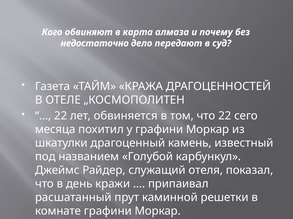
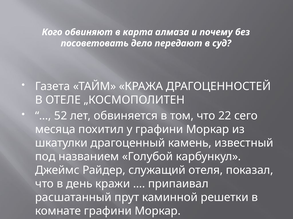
недостаточно: недостаточно -> посоветовать (95, 43)
22: 22 -> 52 (61, 116)
